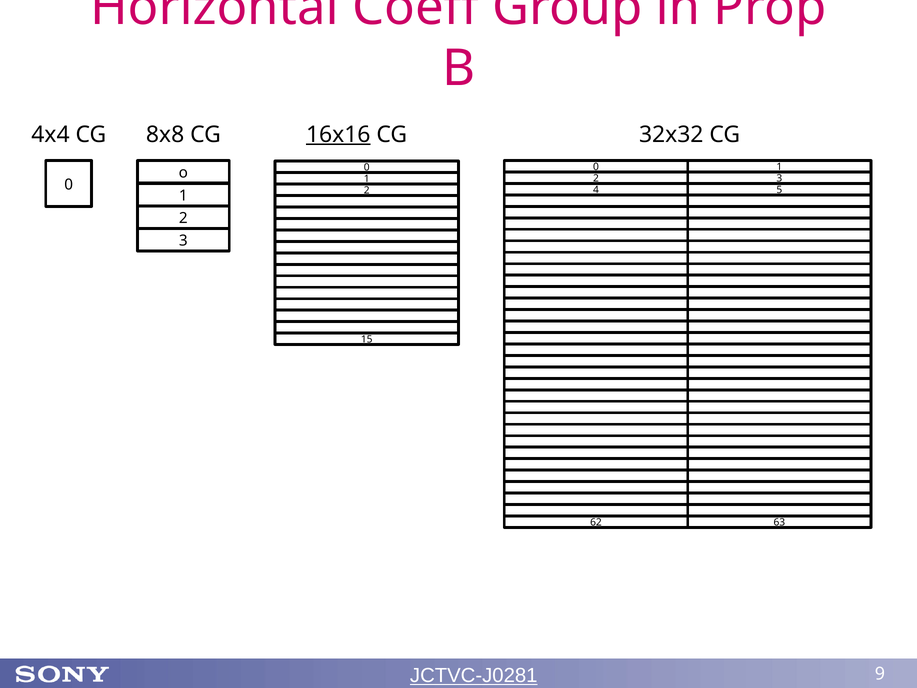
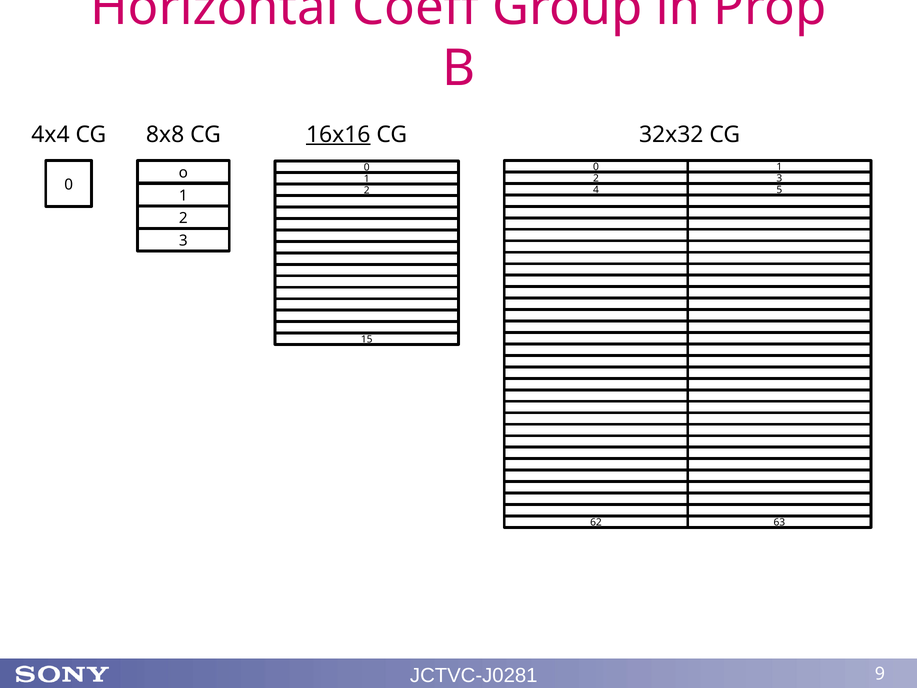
JCTVC-J0281 underline: present -> none (474, 675)
